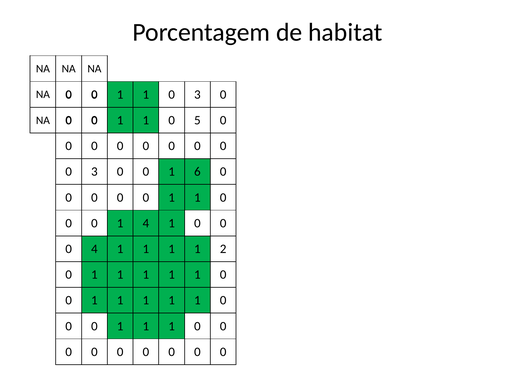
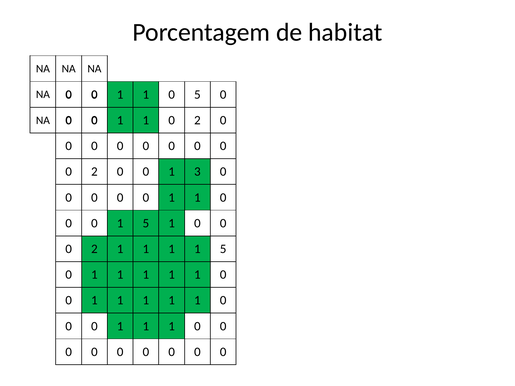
1 0 3: 3 -> 5 (197, 95)
1 0 5: 5 -> 2 (197, 120)
3: 3 -> 2 (94, 172)
6: 6 -> 3 (197, 172)
0 1 4: 4 -> 5 (146, 223)
4: 4 -> 2 (94, 249)
1 1 2: 2 -> 5 (223, 249)
